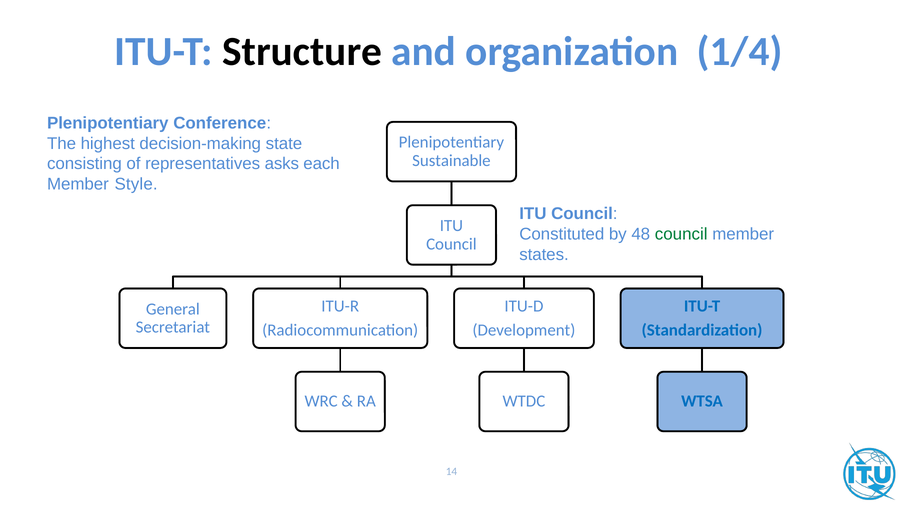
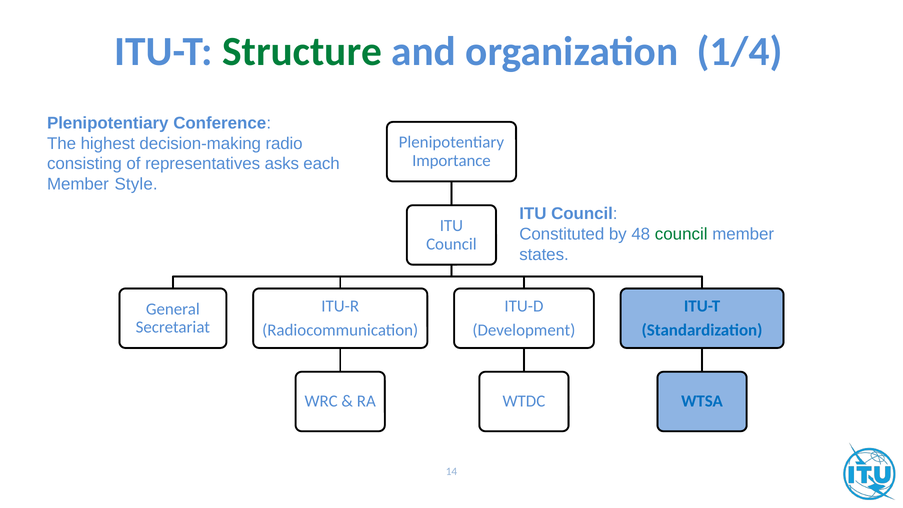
Structure colour: black -> green (302, 52)
state: state -> radio (284, 143)
Sustainable: Sustainable -> Importance (451, 161)
